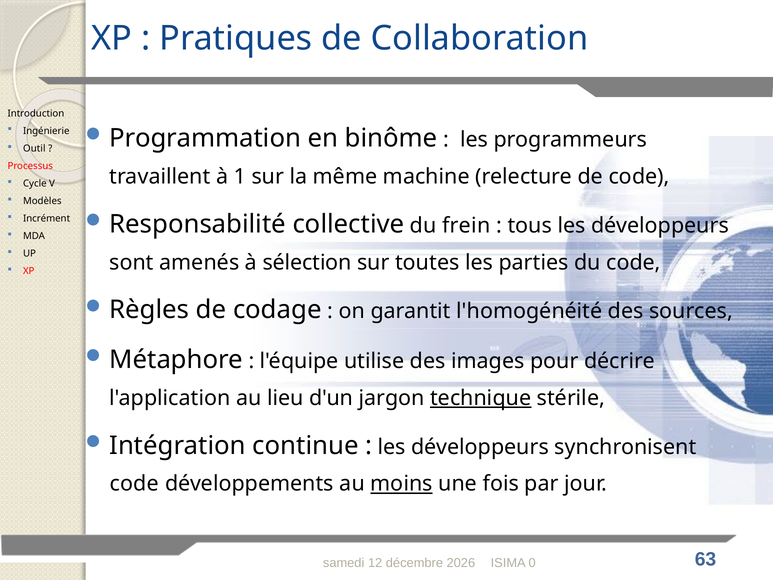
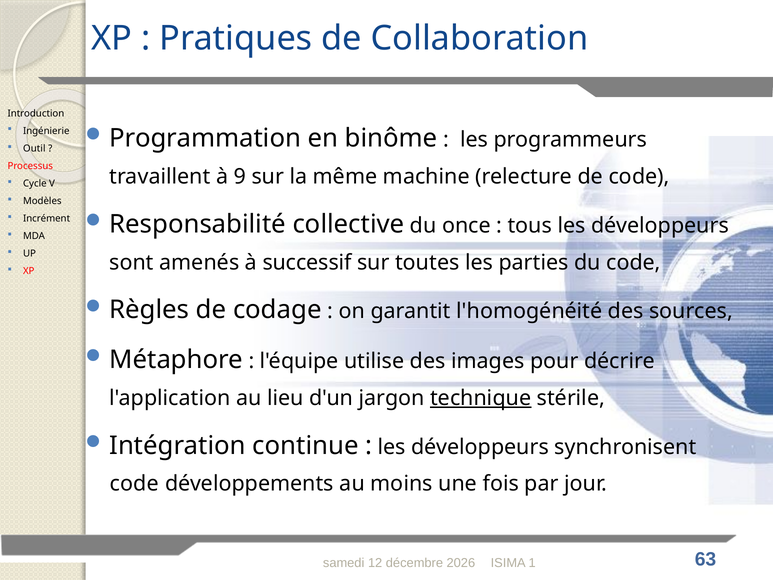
1: 1 -> 9 (240, 177)
frein: frein -> once (466, 225)
sélection: sélection -> successif (307, 262)
moins underline: present -> none (402, 484)
0: 0 -> 1 (532, 563)
